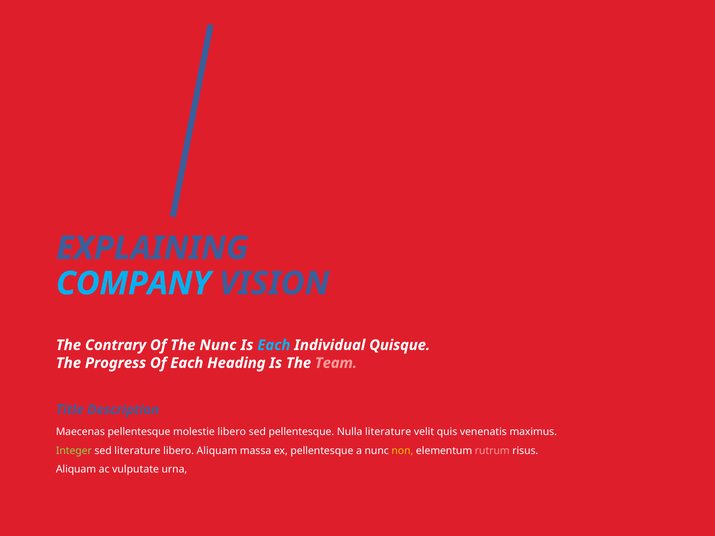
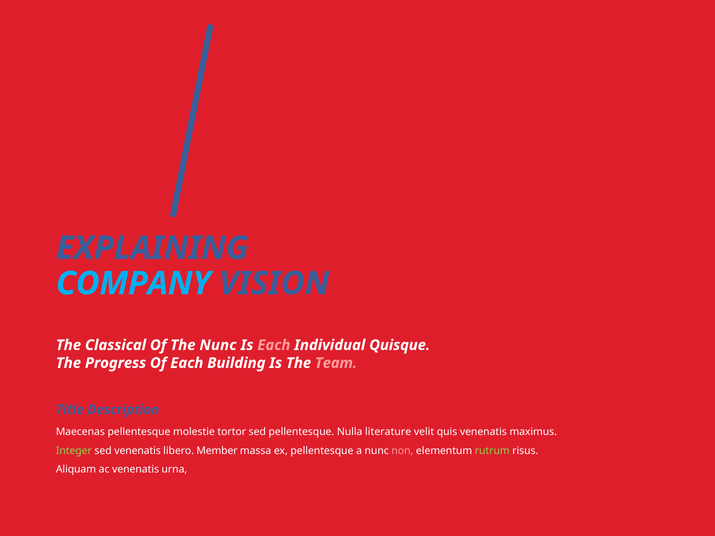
Contrary: Contrary -> Classical (116, 345)
Each colour: light blue -> pink (274, 345)
Heading: Heading -> Building (236, 363)
molestie libero: libero -> tortor (232, 432)
sed literature: literature -> venenatis (138, 451)
libero Aliquam: Aliquam -> Member (217, 451)
non colour: yellow -> pink (402, 451)
rutrum colour: pink -> light green (492, 451)
ac vulputate: vulputate -> venenatis (136, 470)
